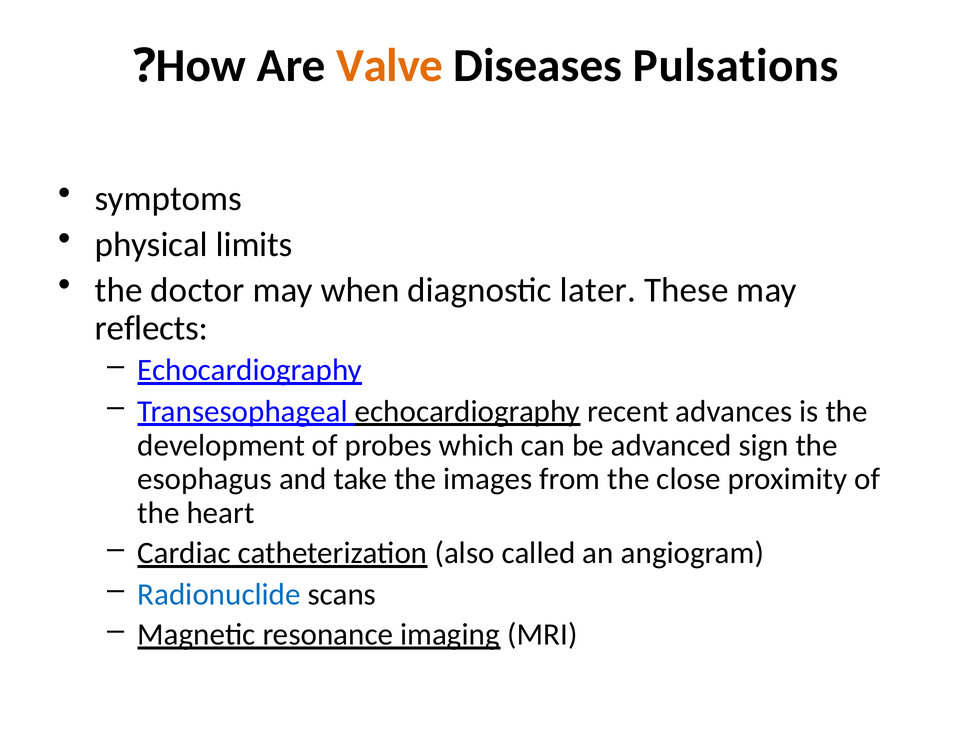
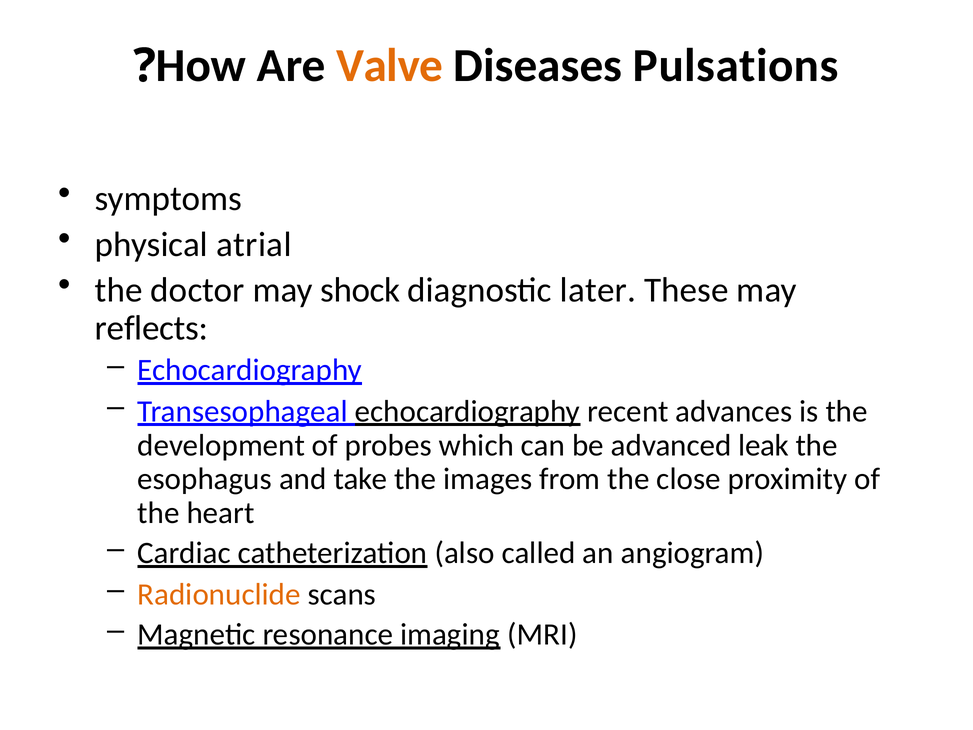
limits: limits -> atrial (254, 244)
when: when -> shock (360, 290)
sign: sign -> leak (764, 445)
Radionuclide colour: blue -> orange (219, 594)
